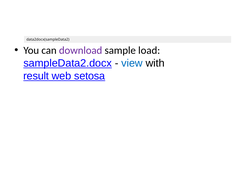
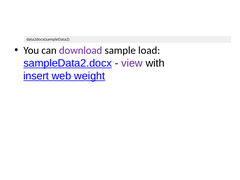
view colour: blue -> purple (132, 63)
result: result -> insert (36, 76)
setosa: setosa -> weight (90, 76)
